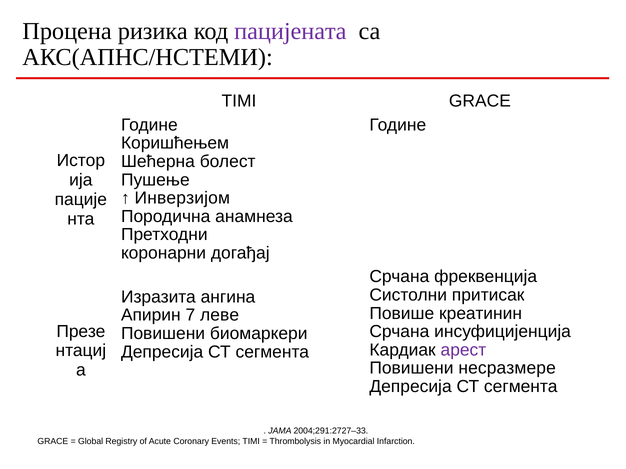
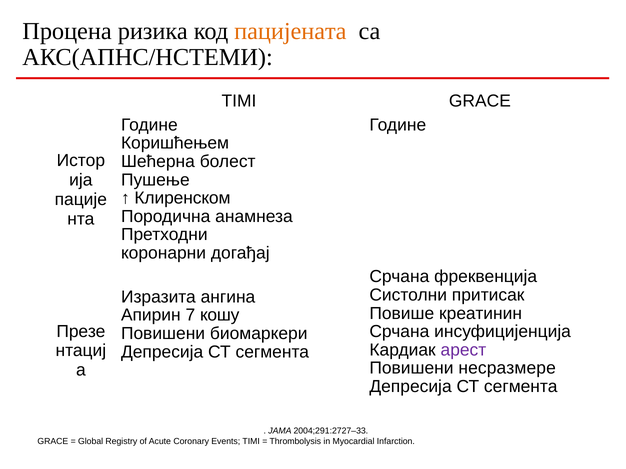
пацијената colour: purple -> orange (290, 31)
Инверзијом: Инверзијом -> Клиренском (182, 198)
леве: леве -> кошу (220, 316)
